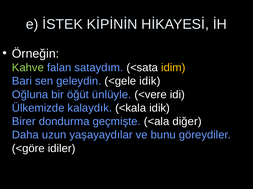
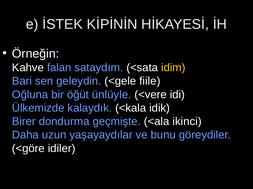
Kahve colour: light green -> white (28, 68)
<gele idik: idik -> fiile (150, 81)
diğer: diğer -> ikinci (187, 122)
